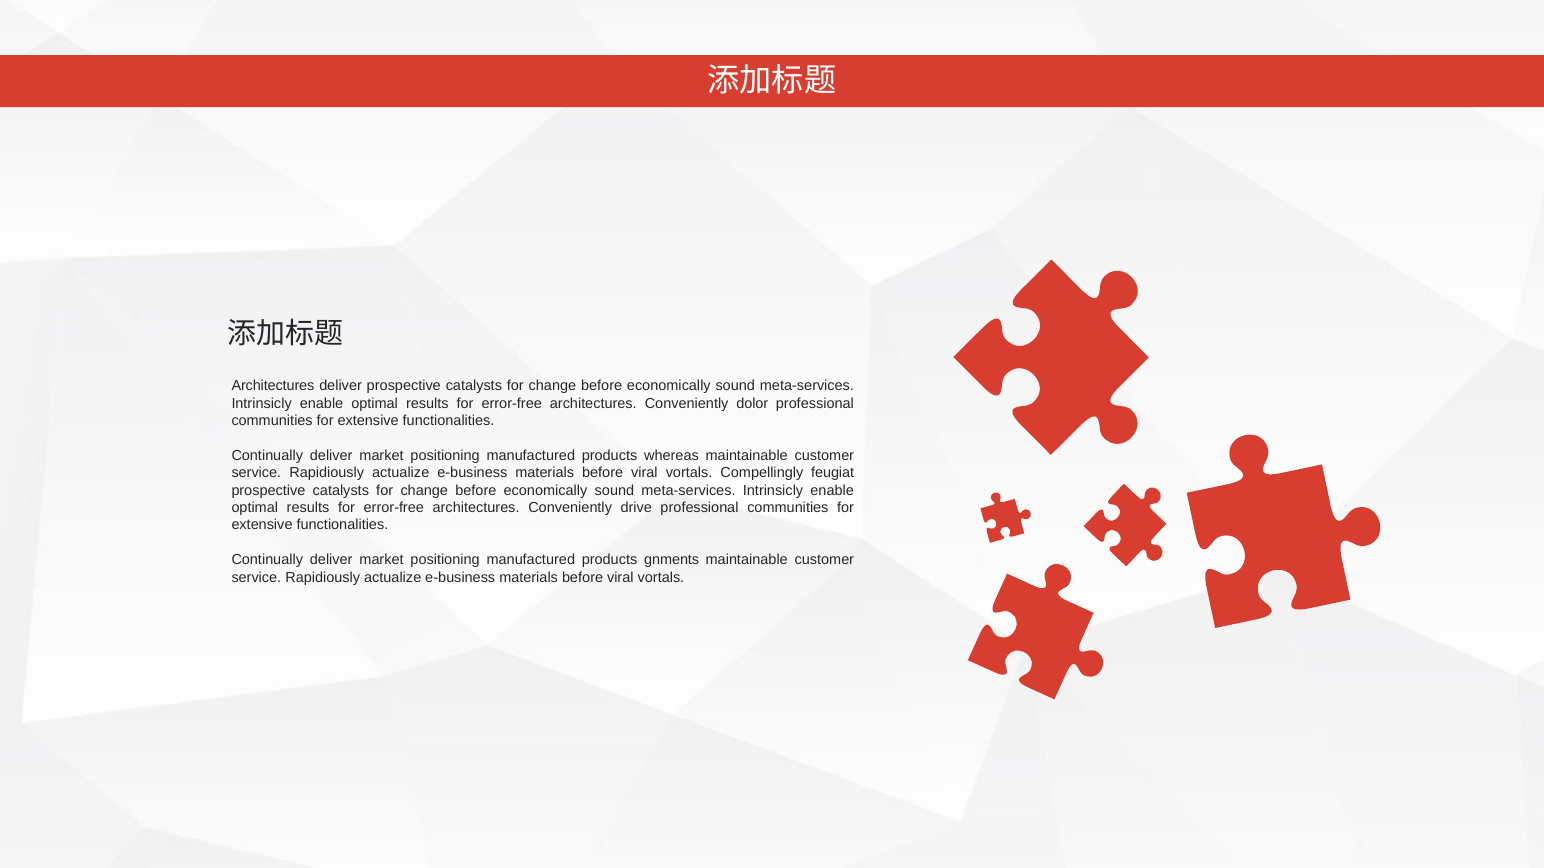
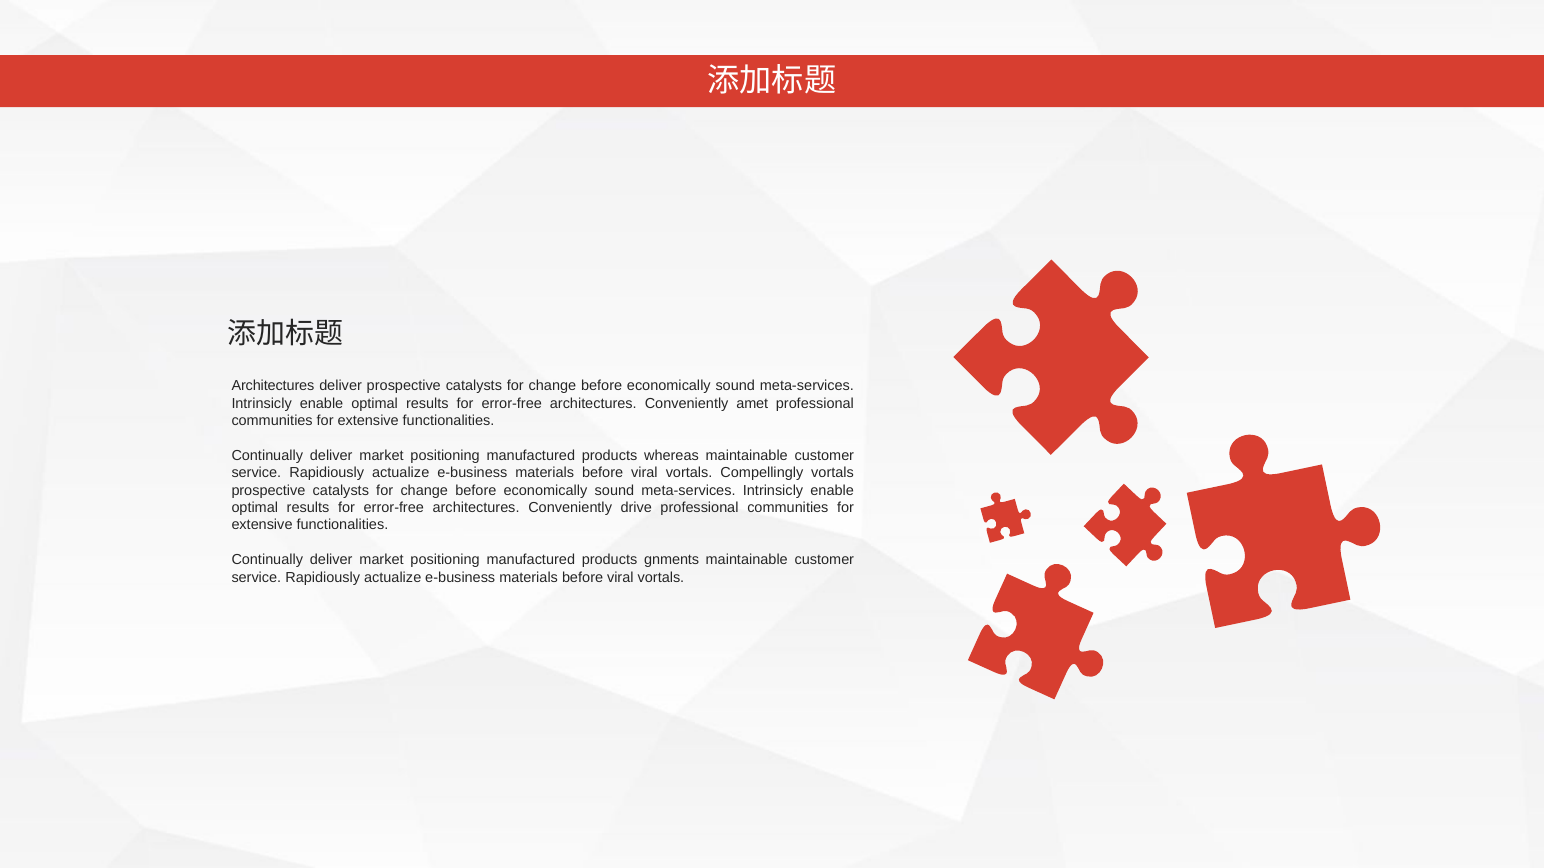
dolor: dolor -> amet (752, 404)
Compellingly feugiat: feugiat -> vortals (833, 473)
